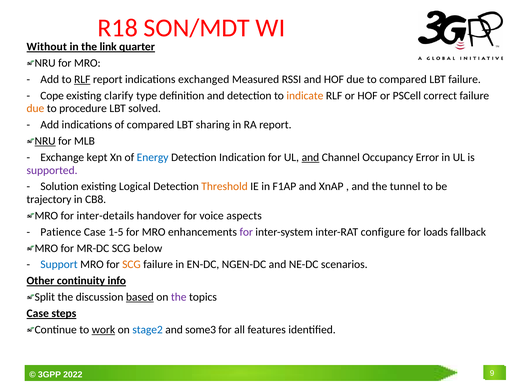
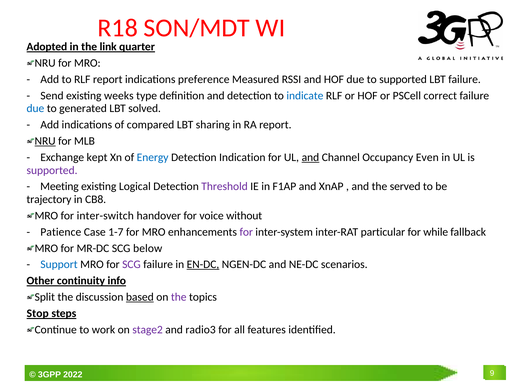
Without: Without -> Adopted (47, 47)
RLF underline: present -> none (82, 79)
exchanged: exchanged -> preference (204, 79)
to compared: compared -> supported (403, 79)
Cope: Cope -> Send (52, 96)
clarify: clarify -> weeks (119, 96)
indicate colour: orange -> blue (305, 96)
due colour: orange -> blue (35, 109)
procedure: procedure -> generated (83, 109)
Error: Error -> Even (427, 158)
Solution: Solution -> Meeting (59, 187)
Threshold colour: orange -> purple (225, 187)
tunnel: tunnel -> served (405, 187)
inter-details: inter-details -> inter-switch (105, 216)
aspects: aspects -> without (244, 216)
1-5: 1-5 -> 1-7 (116, 232)
configure: configure -> particular (383, 232)
loads: loads -> while (436, 232)
SCG colour: orange -> purple (131, 265)
EN-DC underline: none -> present (203, 265)
Case: Case -> Stop (38, 314)
work underline: present -> none (103, 330)
stage2 colour: blue -> purple (148, 330)
some3: some3 -> radio3 (201, 330)
